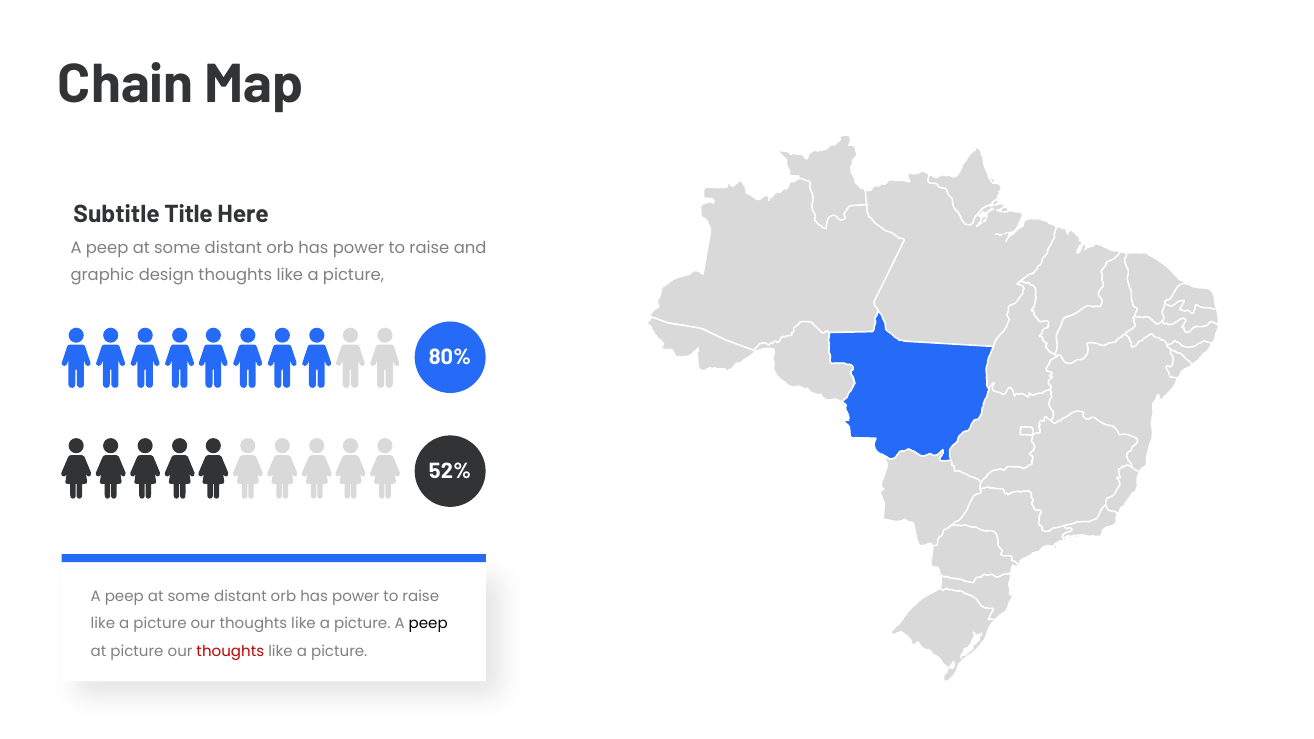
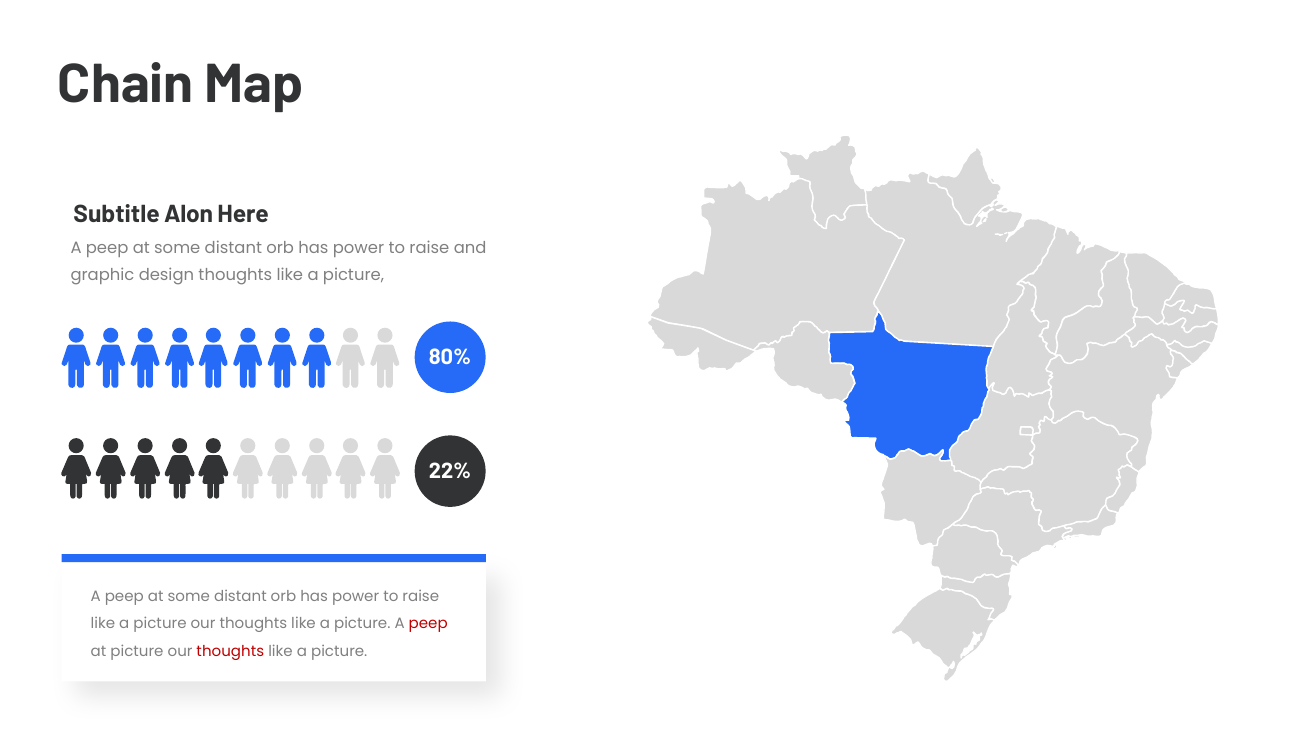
Title: Title -> Alon (189, 214)
52%: 52% -> 22% (450, 472)
peep colour: black -> red (428, 624)
